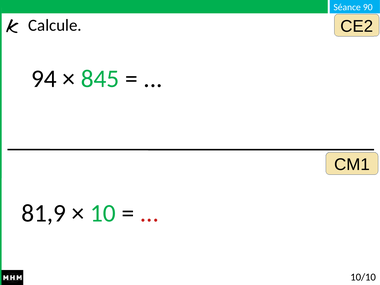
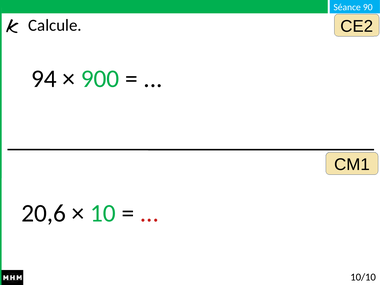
845: 845 -> 900 (100, 79)
81,9: 81,9 -> 20,6 (44, 213)
